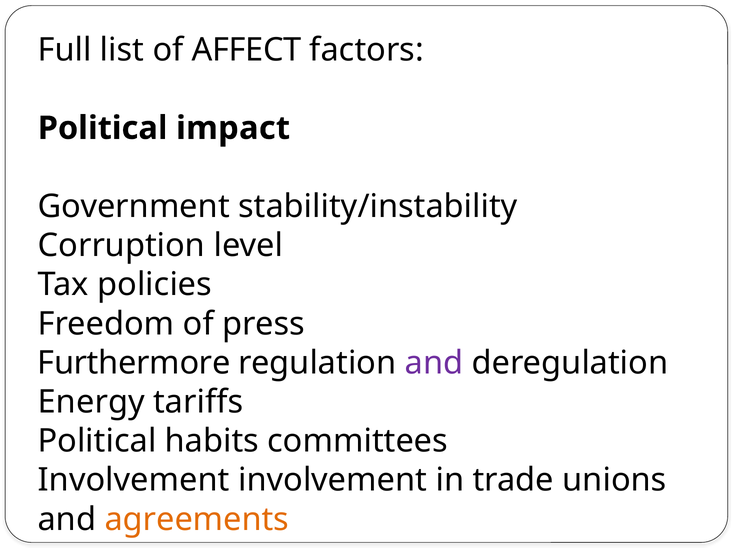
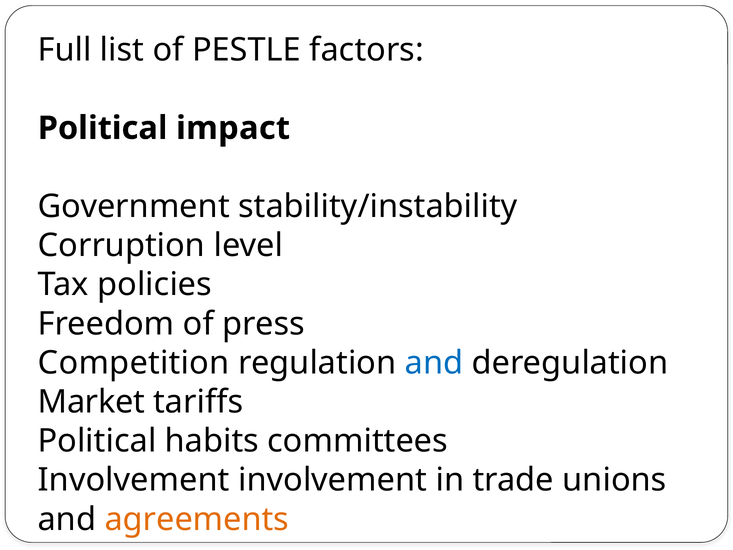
AFFECT: AFFECT -> PESTLE (247, 50)
Furthermore: Furthermore -> Competition (134, 363)
and colour: purple -> blue (434, 363)
Energy: Energy -> Market (91, 402)
